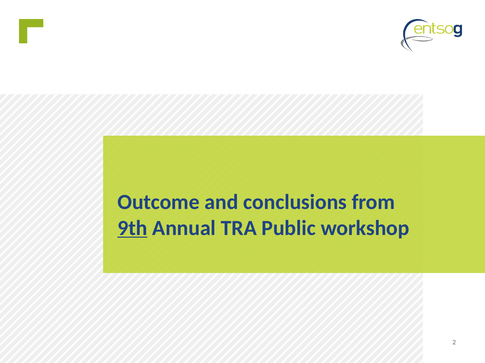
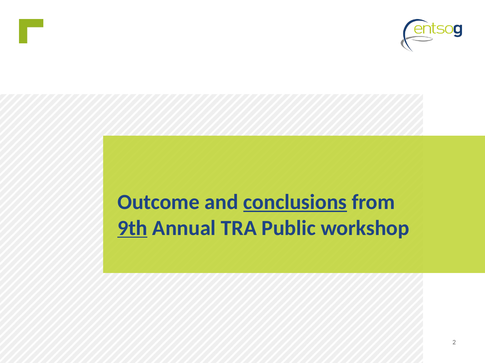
conclusions underline: none -> present (295, 203)
